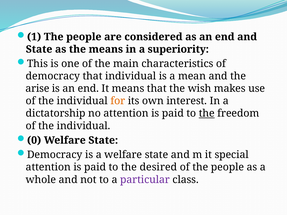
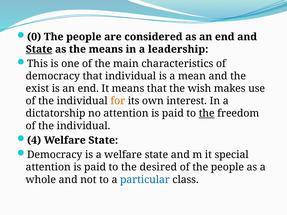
1: 1 -> 0 (34, 37)
State underline: none -> present (39, 49)
superiority: superiority -> leadership (178, 49)
arise: arise -> exist (37, 89)
0: 0 -> 4 (34, 140)
particular colour: purple -> blue (145, 180)
